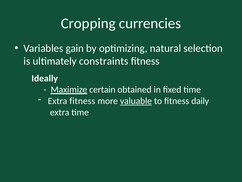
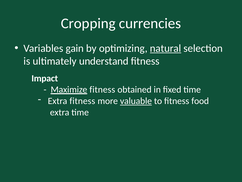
natural underline: none -> present (166, 48)
constraints: constraints -> understand (104, 61)
Ideally: Ideally -> Impact (45, 78)
Maximize certain: certain -> fitness (102, 89)
daily: daily -> food (200, 101)
